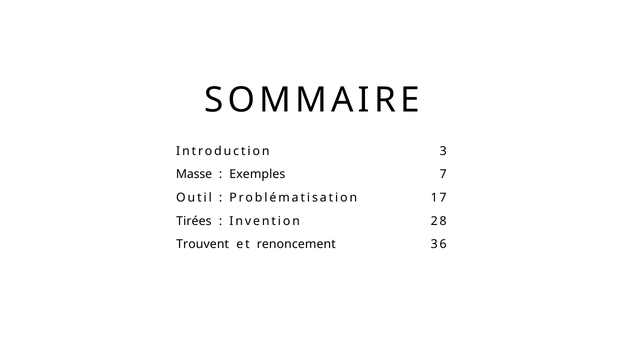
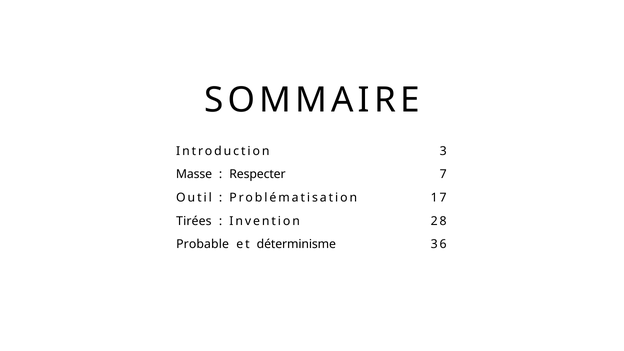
Exemples: Exemples -> Respecter (257, 174)
Trouvent: Trouvent -> Probable (203, 244)
renoncement: renoncement -> déterminisme (296, 244)
